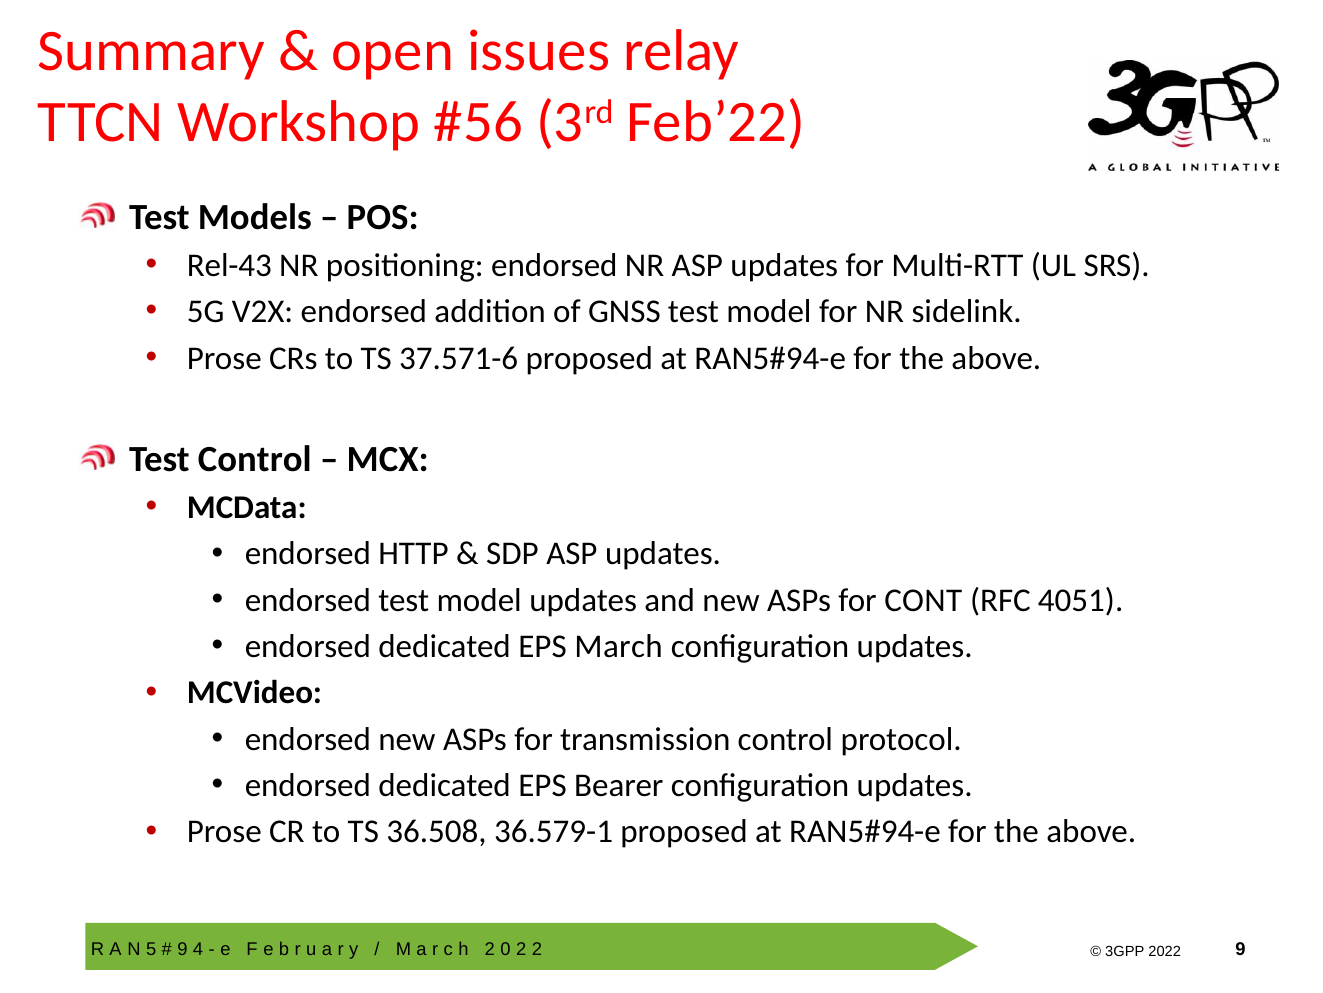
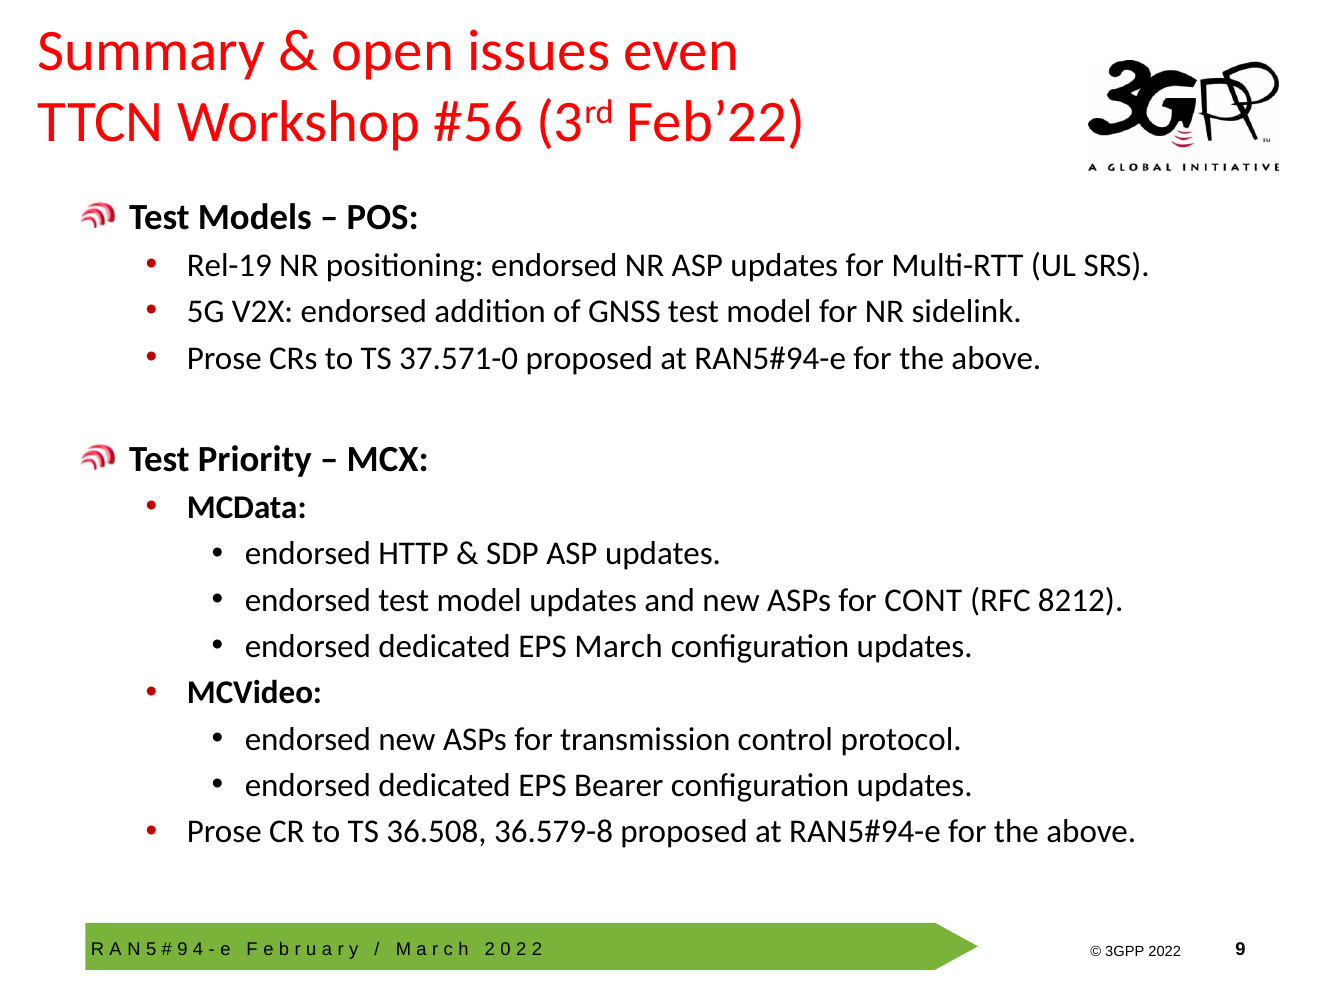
relay: relay -> even (681, 51)
Rel-43: Rel-43 -> Rel-19 (229, 265)
37.571-6: 37.571-6 -> 37.571-0 (459, 358)
Test Control: Control -> Priority (255, 459)
4051: 4051 -> 8212 (1081, 600)
36.579-1: 36.579-1 -> 36.579-8 (554, 831)
